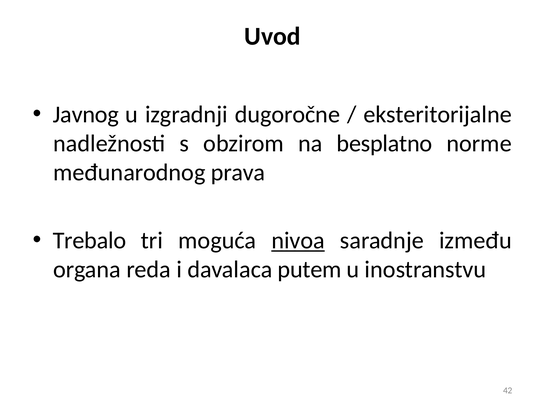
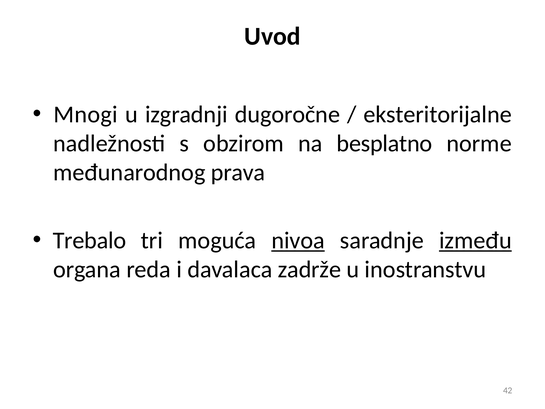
Javnog: Javnog -> Mnogi (86, 114)
između underline: none -> present (475, 240)
putem: putem -> zadrže (309, 269)
